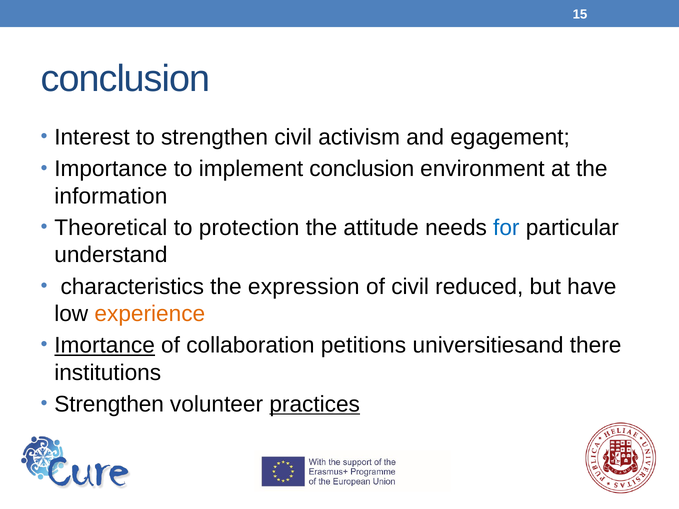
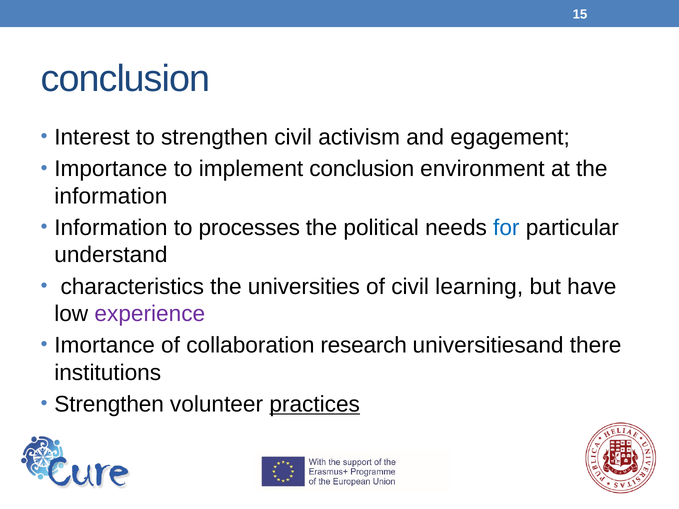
Theoretical: Theoretical -> Information (111, 228)
protection: protection -> processes (249, 228)
attitude: attitude -> political (381, 228)
expression: expression -> universities (304, 287)
reduced: reduced -> learning (479, 287)
experience colour: orange -> purple (150, 314)
Imortance underline: present -> none (105, 346)
petitions: petitions -> research (364, 346)
